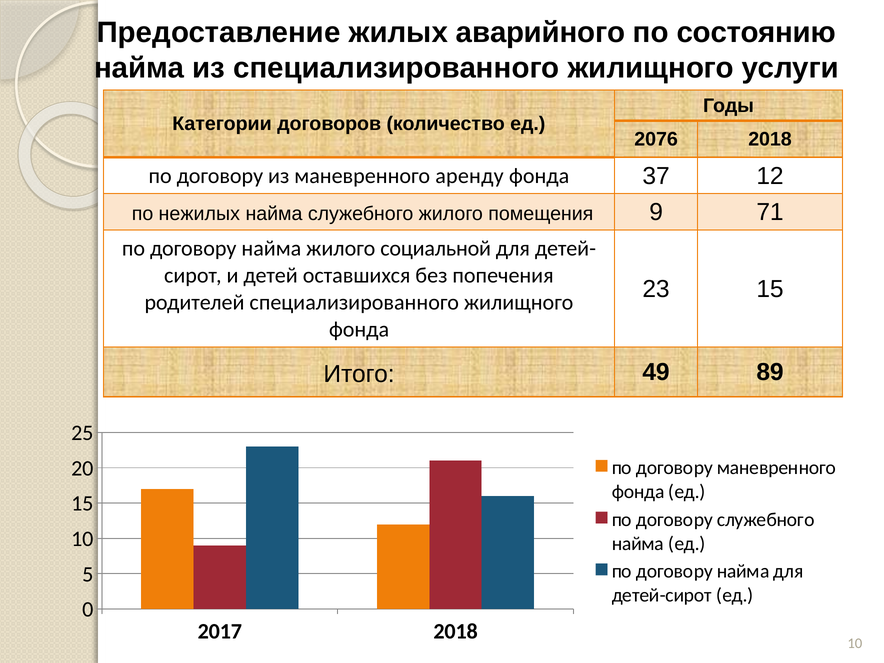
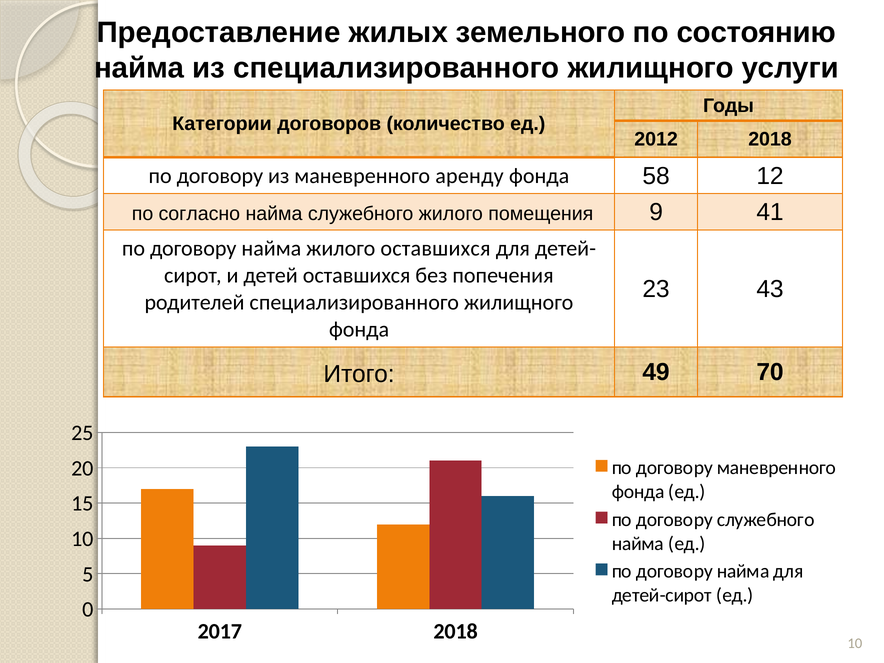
аварийного: аварийного -> земельного (541, 33)
2076: 2076 -> 2012 (656, 139)
37: 37 -> 58 (656, 176)
нежилых: нежилых -> согласно (199, 214)
71: 71 -> 41 (770, 212)
жилого социальной: социальной -> оставшихся (435, 248)
23 15: 15 -> 43 (770, 289)
89: 89 -> 70 (770, 372)
